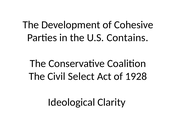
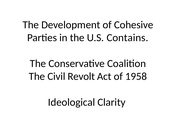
Select: Select -> Revolt (81, 76)
1928: 1928 -> 1958 (136, 76)
